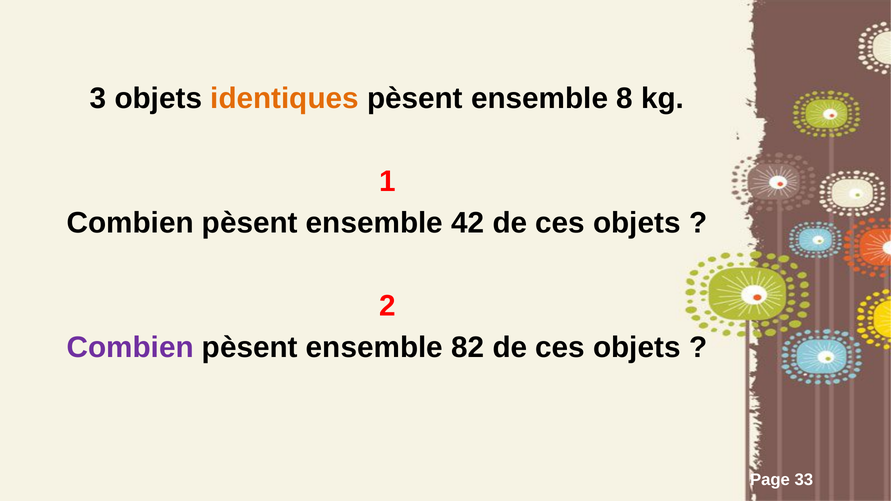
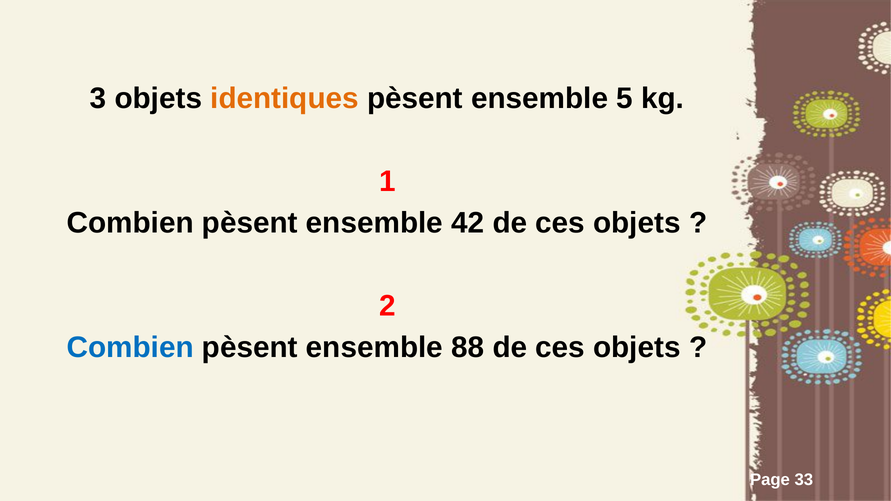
8: 8 -> 5 (625, 98)
Combien colour: purple -> blue (130, 348)
82: 82 -> 88 (468, 348)
